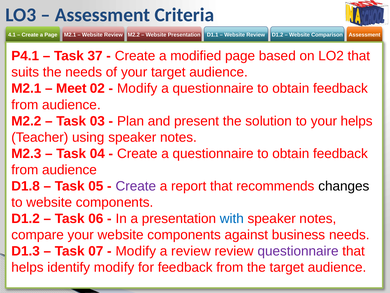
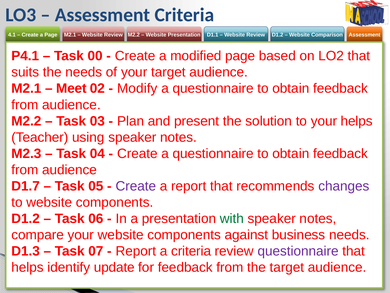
37: 37 -> 00 (95, 56)
D1.8: D1.8 -> D1.7 (26, 186)
changes colour: black -> purple (344, 186)
with colour: blue -> green (232, 218)
Modify: Modify -> Report (136, 251)
a review: review -> criteria (191, 251)
identify modify: modify -> update (114, 267)
